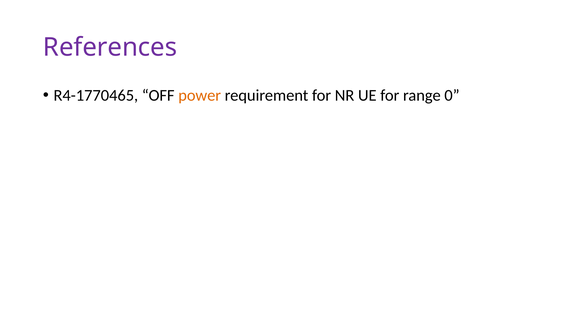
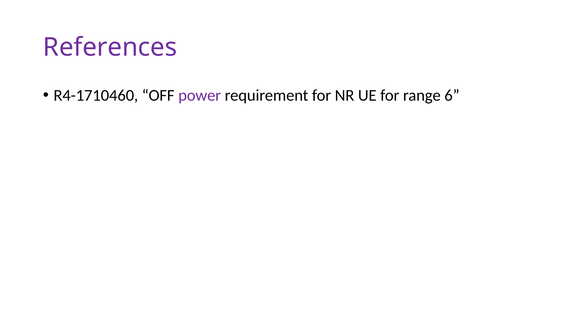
R4-1770465: R4-1770465 -> R4-1710460 (96, 95)
power colour: orange -> purple (200, 95)
0: 0 -> 6 (452, 95)
